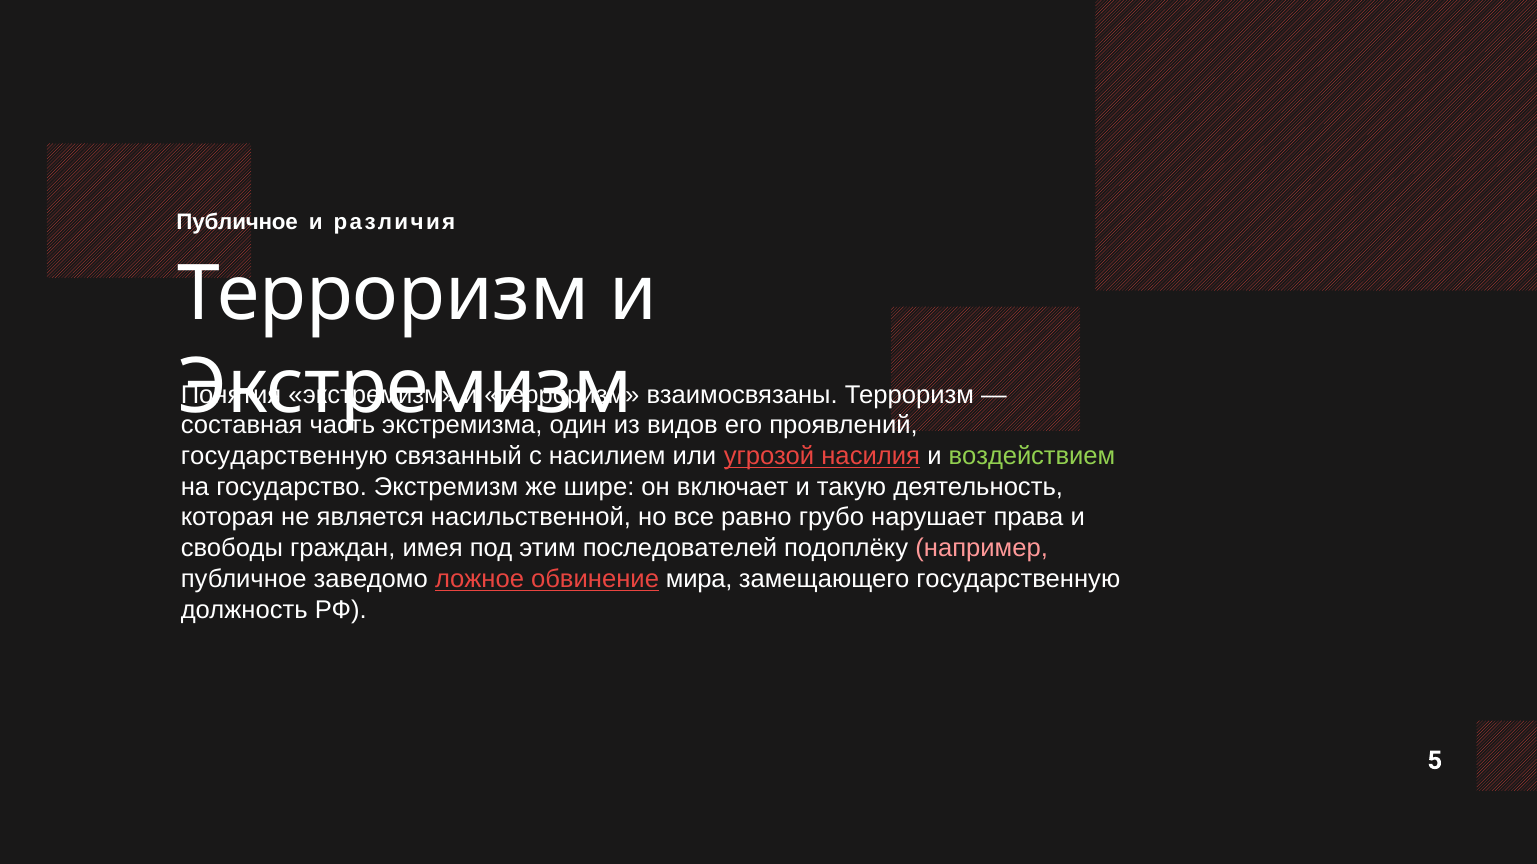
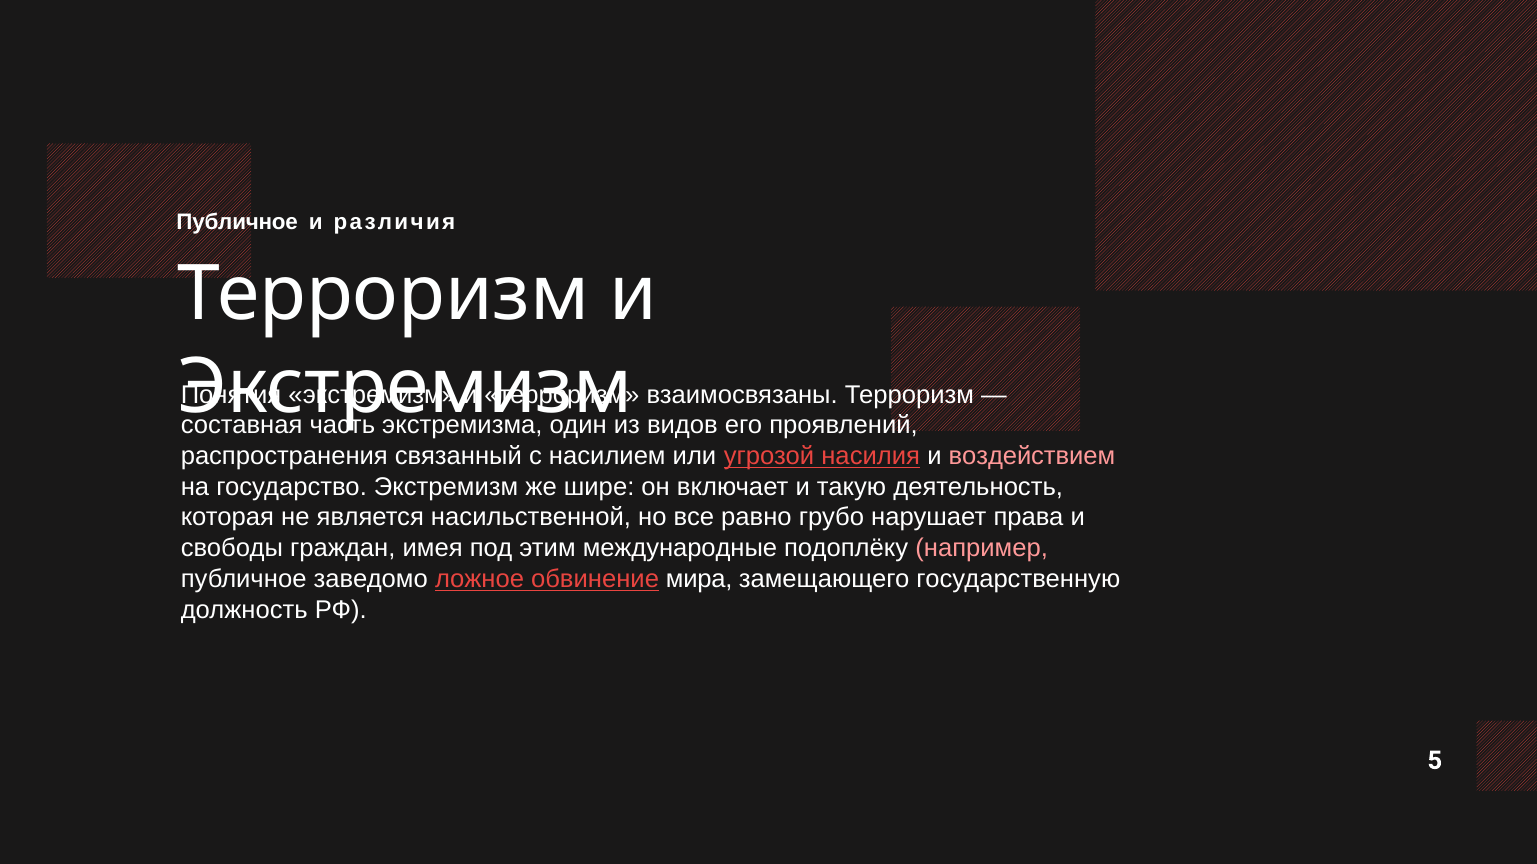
государственную: государственную -> распространения (284, 456)
воздействием colour: light green -> pink (1032, 456)
последователей: последователей -> международные (680, 549)
